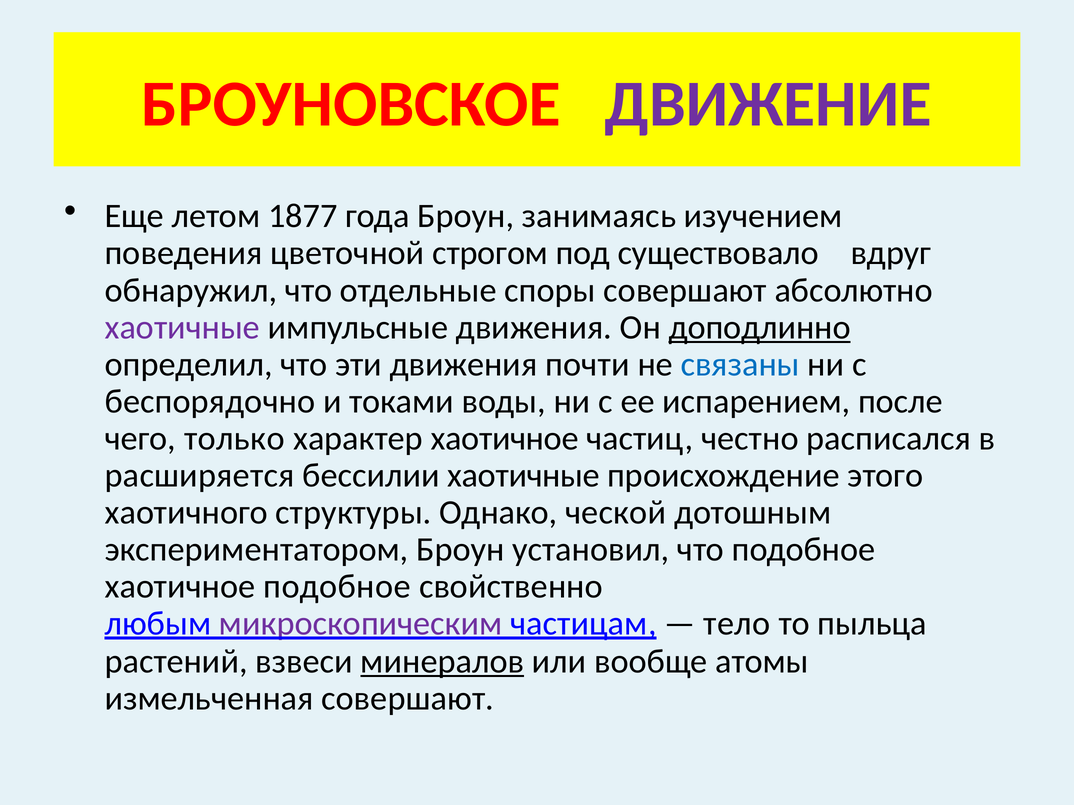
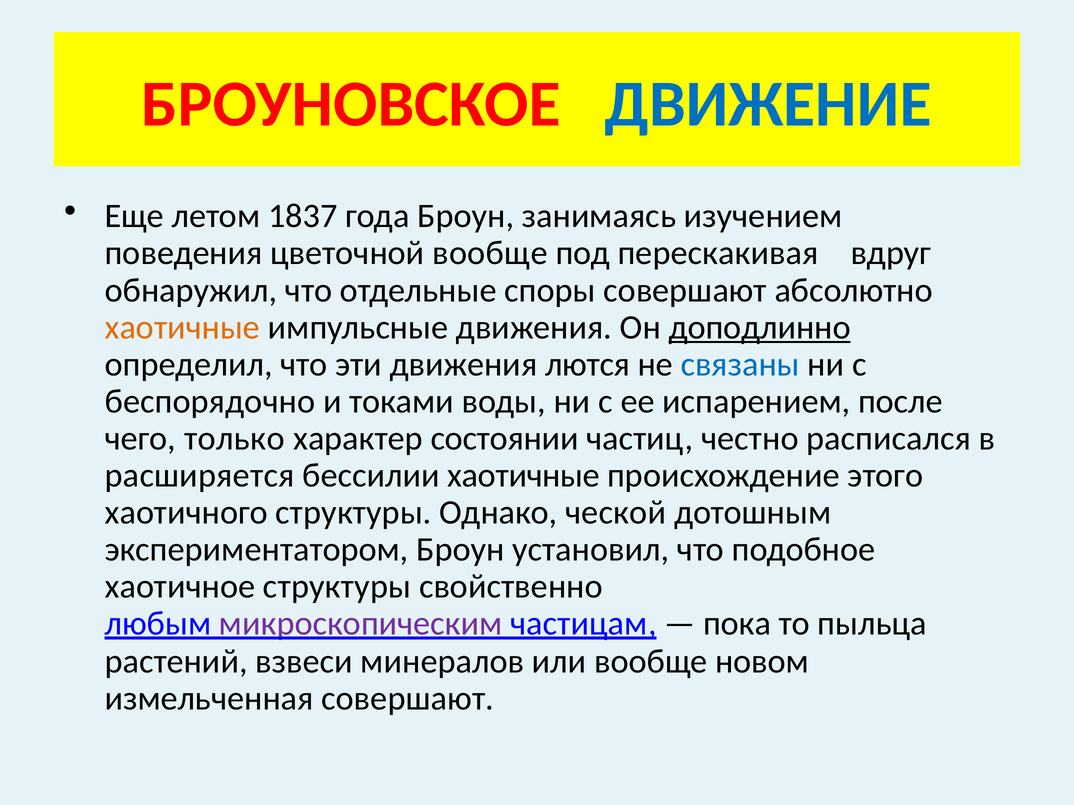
ДВИЖЕНИЕ colour: purple -> blue (768, 104)
1877: 1877 -> 1837 (303, 216)
цветочной строгом: строгом -> вообще (490, 253)
существовало: существовало -> перескакивая (718, 253)
хаотичные colour: purple -> orange (182, 327)
почти: почти -> лются (588, 364)
характер хаотичное: хаотичное -> состоянии (505, 439)
хаотичное подобное: подобное -> структуры (337, 587)
тело: тело -> пока (737, 624)
минералов underline: present -> none (442, 662)
атомы: атомы -> новом (762, 662)
